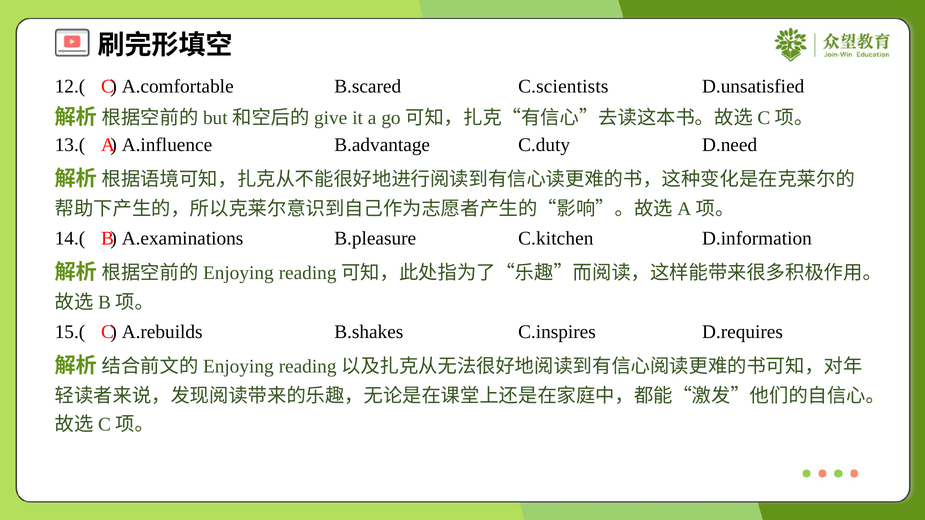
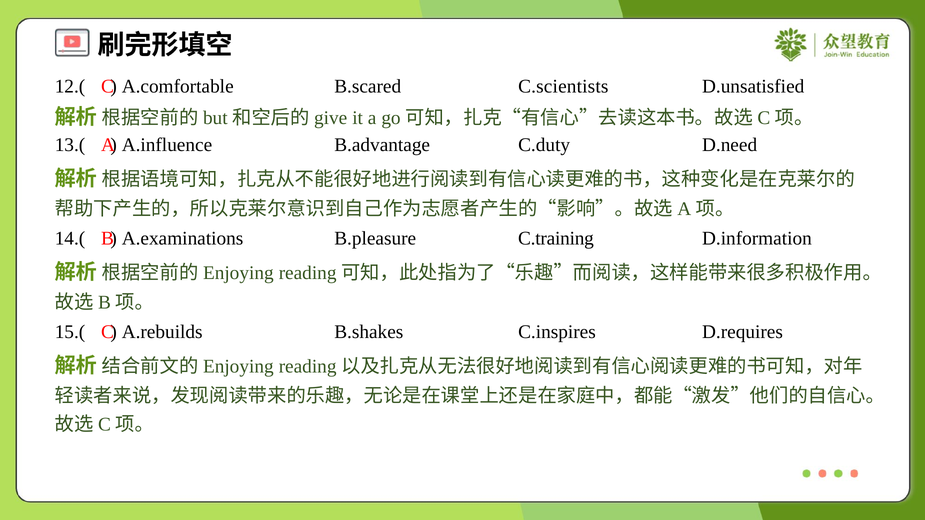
C.kitchen: C.kitchen -> C.training (556, 238)
